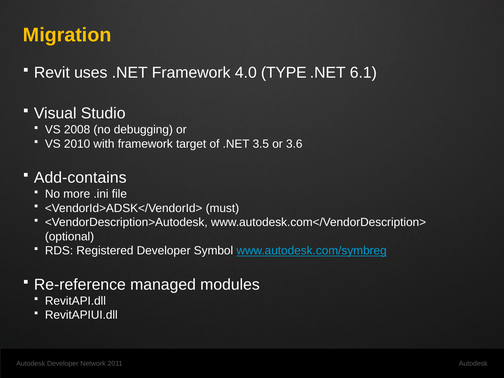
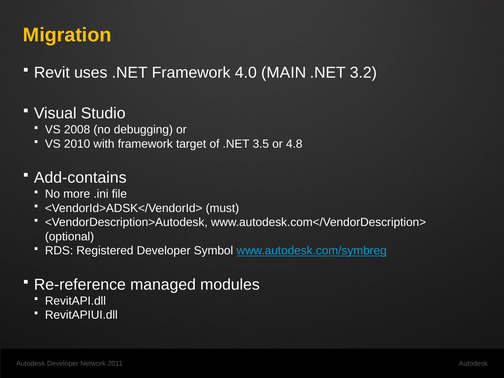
TYPE: TYPE -> MAIN (284, 73)
6.1: 6.1 -> 3.2 (363, 73)
3.6: 3.6 -> 4.8 (294, 144)
